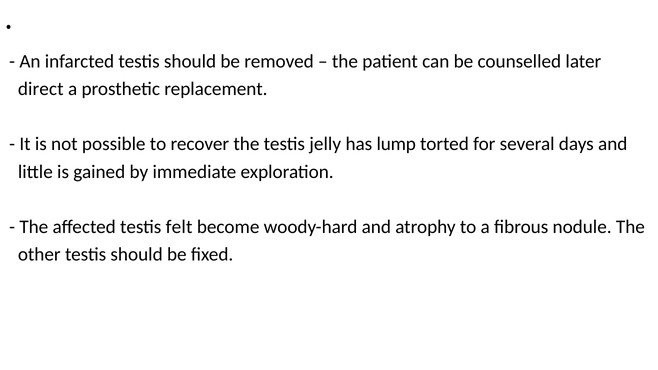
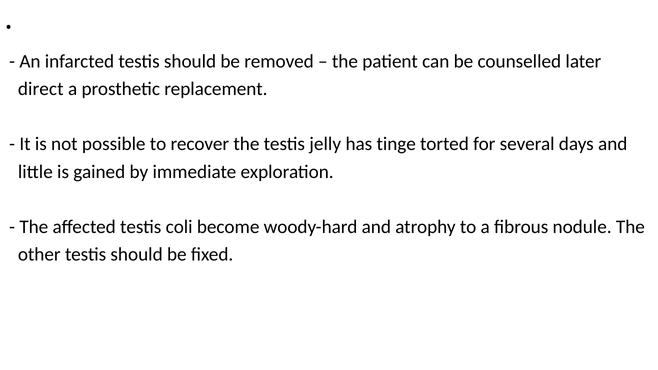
lump: lump -> tinge (396, 144)
felt: felt -> coli (179, 227)
